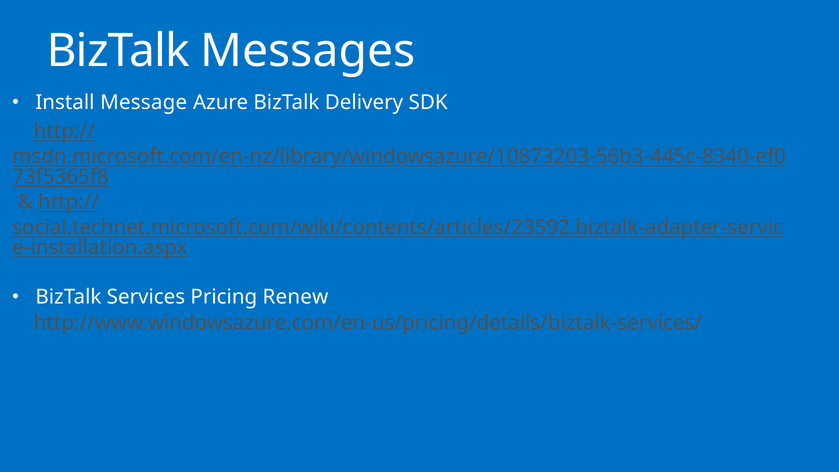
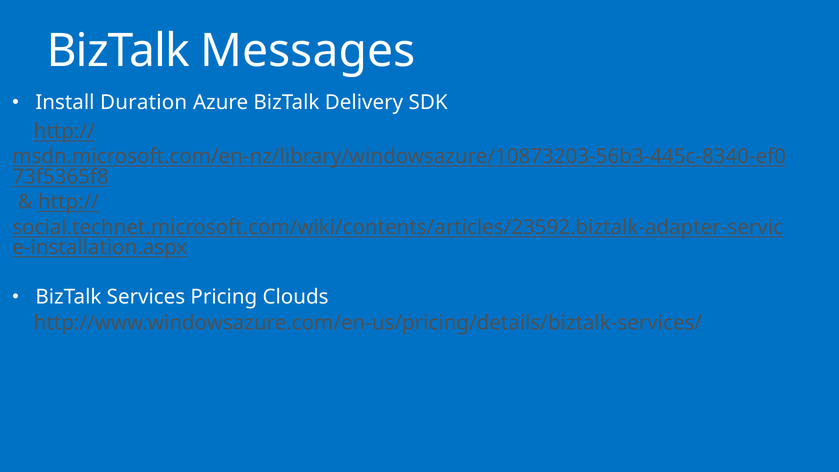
Message: Message -> Duration (144, 103)
Renew: Renew -> Clouds (296, 297)
